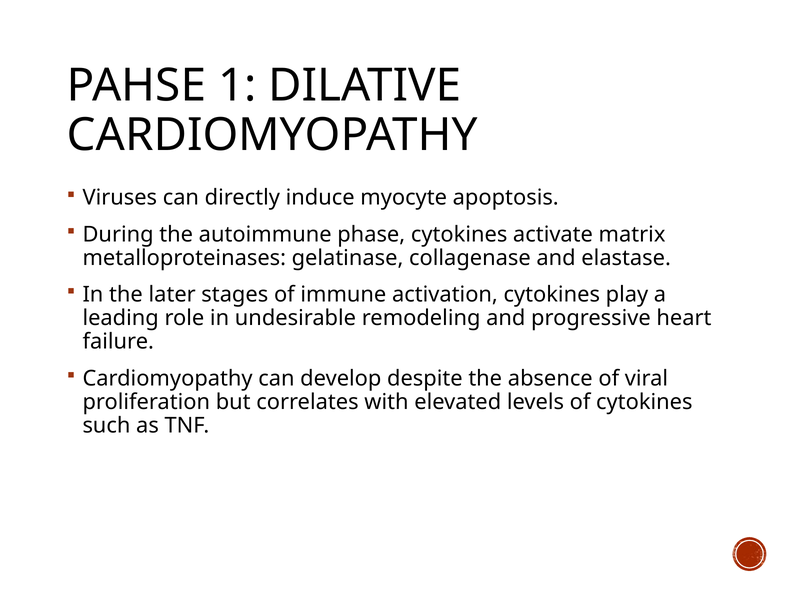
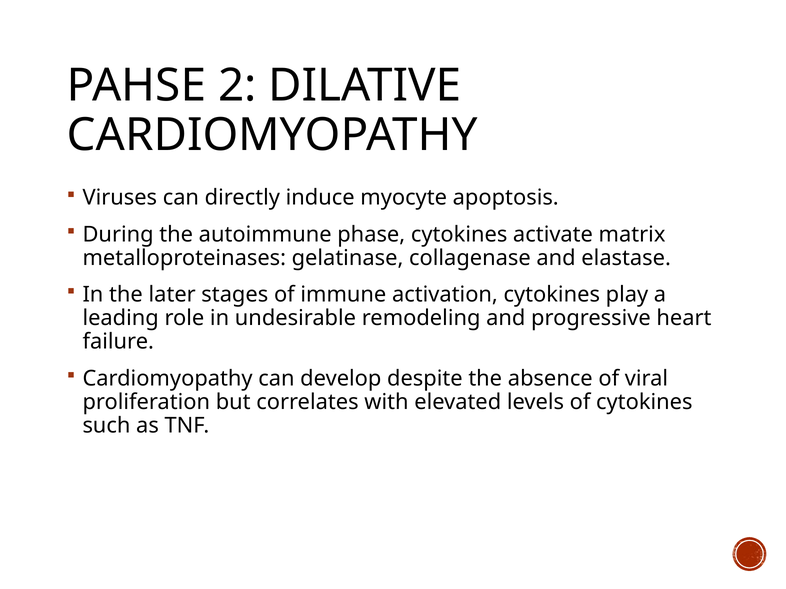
1: 1 -> 2 (237, 86)
